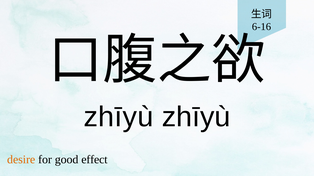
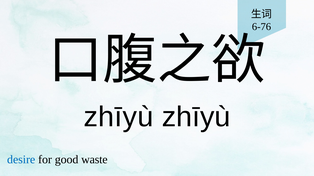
6-16: 6-16 -> 6-76 (261, 27)
desire colour: orange -> blue (21, 160)
effect: effect -> waste (94, 160)
